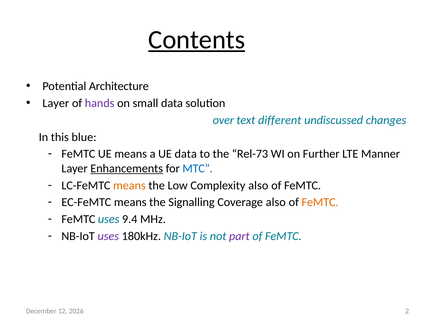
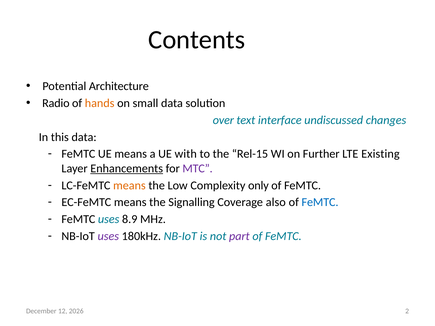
Contents underline: present -> none (197, 40)
Layer: Layer -> Radio (56, 103)
hands colour: purple -> orange (100, 103)
different: different -> interface (280, 120)
this blue: blue -> data (84, 137)
UE data: data -> with (186, 154)
Rel-73: Rel-73 -> Rel-15 (250, 154)
Manner: Manner -> Existing (380, 154)
MTC colour: blue -> purple (198, 169)
Complexity also: also -> only (258, 186)
FeMTC colour: orange -> blue (320, 202)
9.4: 9.4 -> 8.9 (130, 219)
